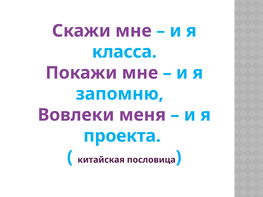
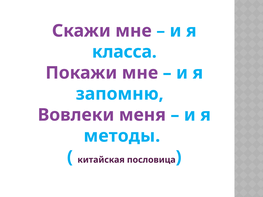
проекта: проекта -> методы (122, 136)
